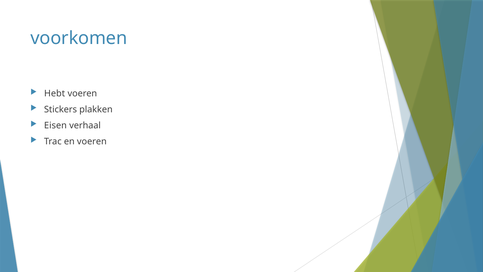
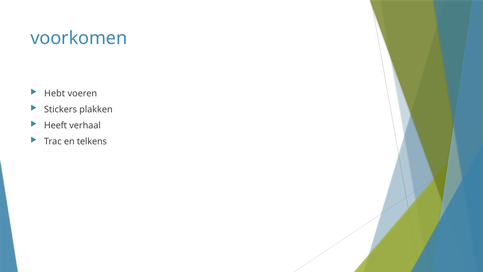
Eisen: Eisen -> Heeft (56, 125)
en voeren: voeren -> telkens (92, 141)
